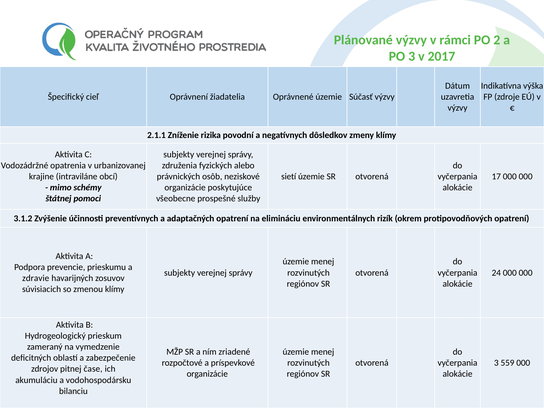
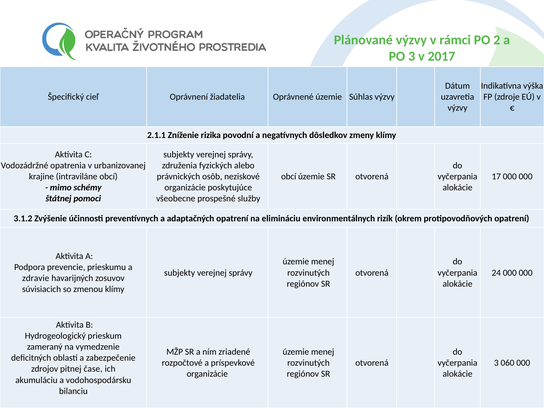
Súčasť: Súčasť -> Súhlas (361, 97)
sietí: sietí -> obcí (289, 177)
559: 559 -> 060 (507, 363)
